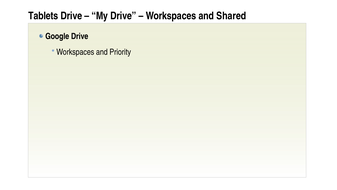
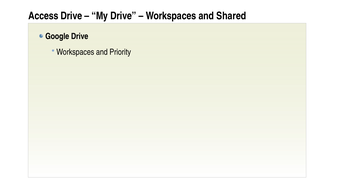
Tablets: Tablets -> Access (43, 16)
